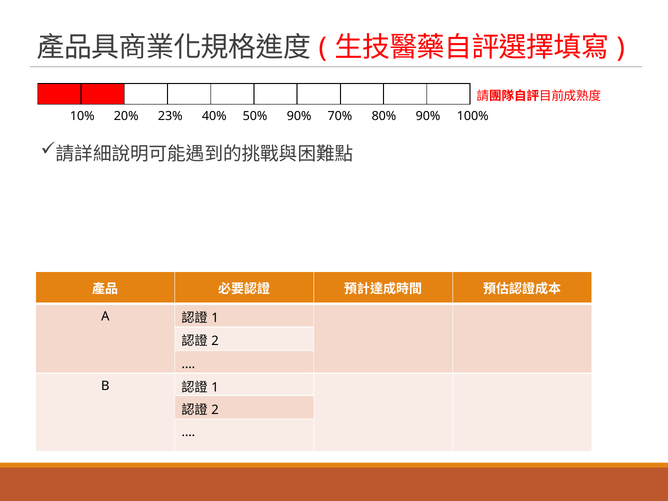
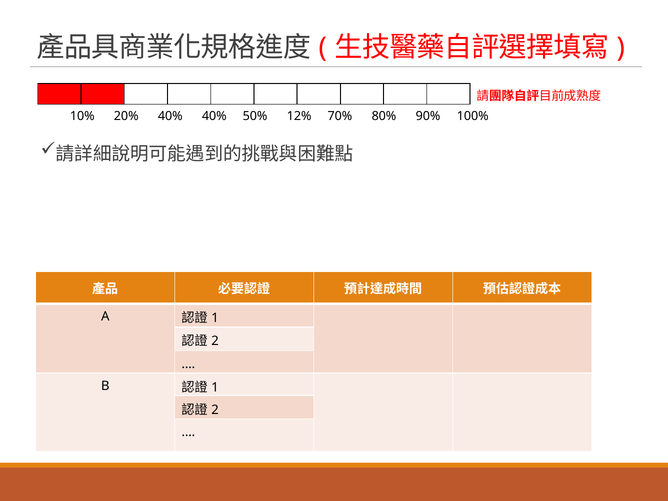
20% 23%: 23% -> 40% (170, 116)
50% 90%: 90% -> 12% (299, 116)
